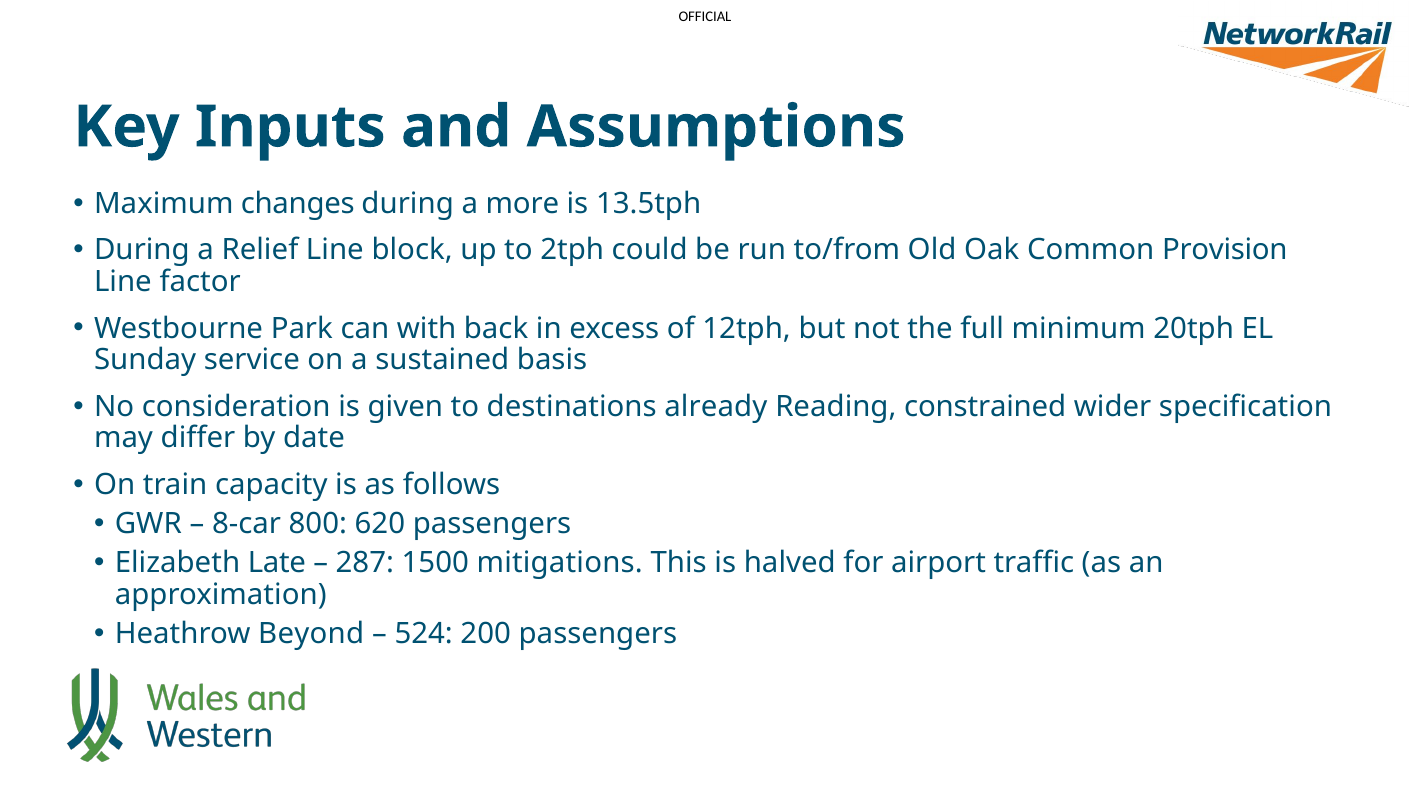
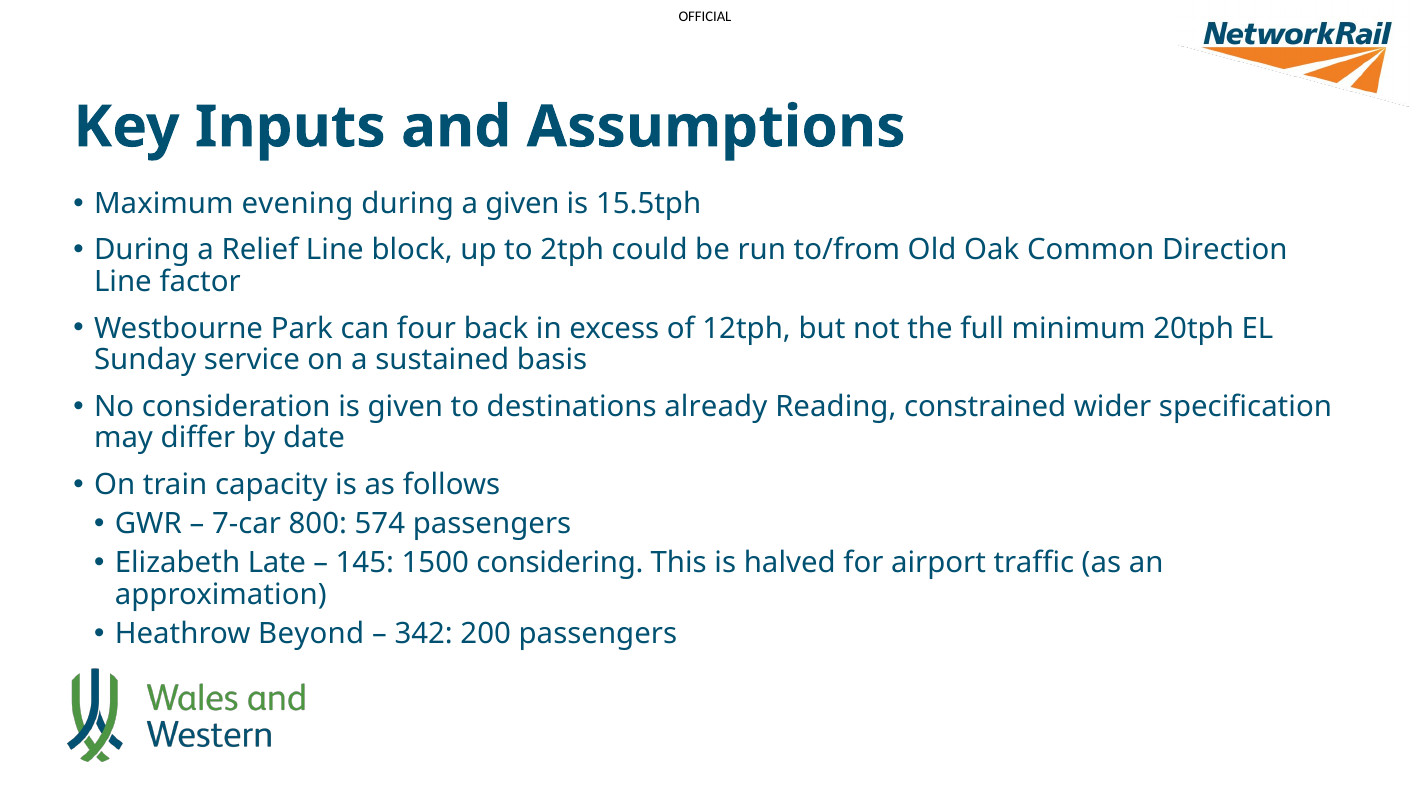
changes: changes -> evening (297, 204)
a more: more -> given (522, 204)
13.5tph: 13.5tph -> 15.5tph (649, 204)
Provision: Provision -> Direction (1225, 250)
with: with -> four (426, 328)
8-car: 8-car -> 7-car (247, 524)
620: 620 -> 574 (380, 524)
287: 287 -> 145 (365, 563)
mitigations: mitigations -> considering (560, 563)
524: 524 -> 342 (424, 634)
